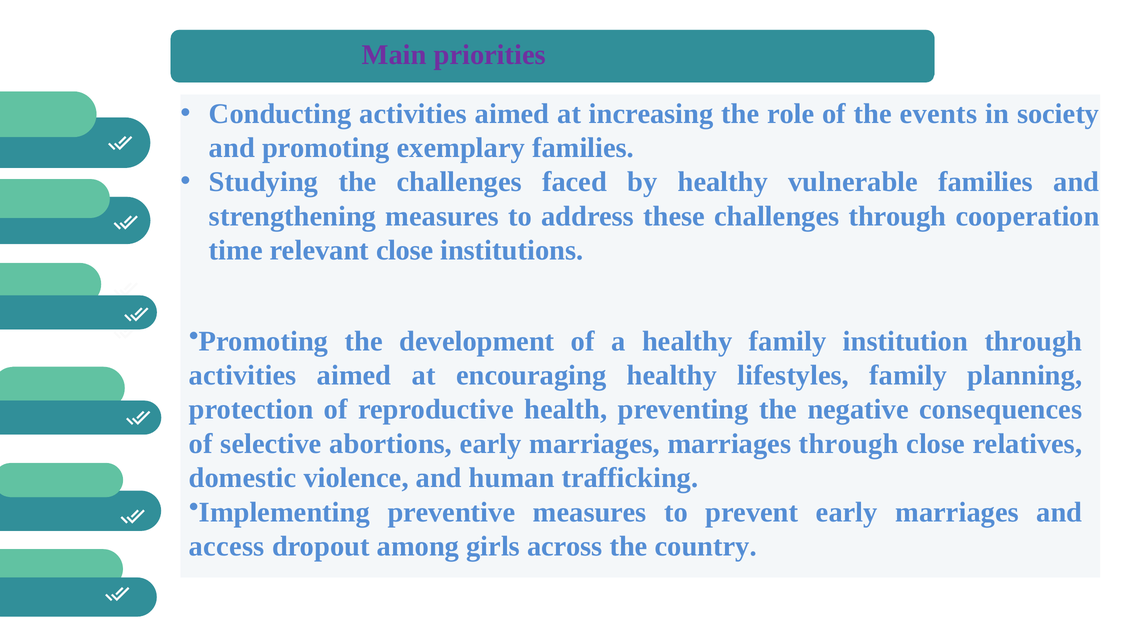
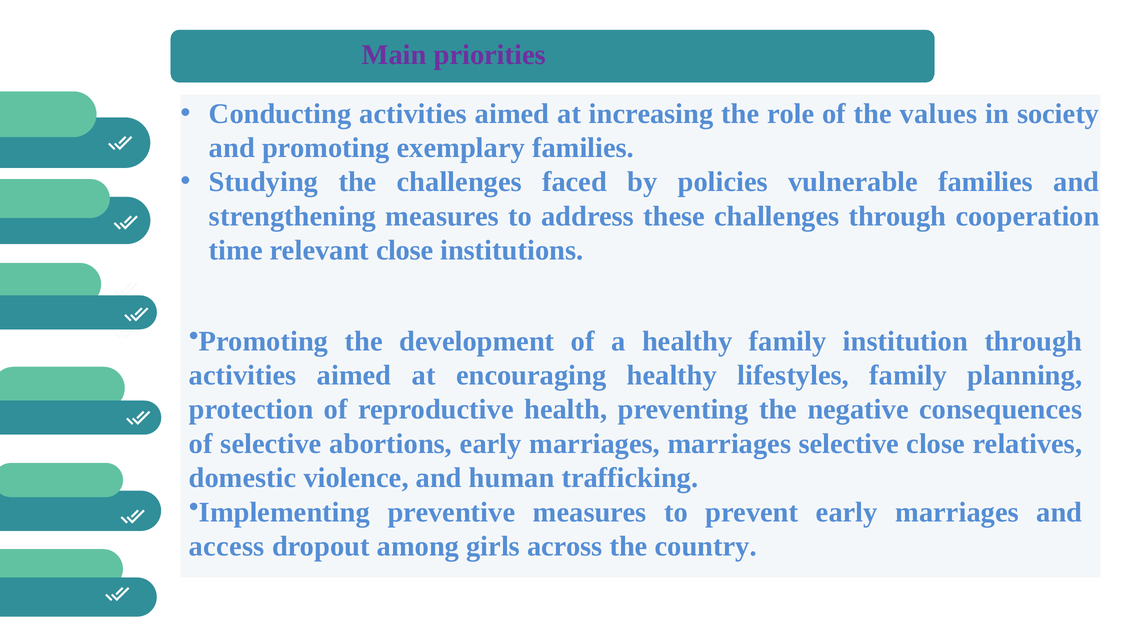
events: events -> values (938, 114)
by healthy: healthy -> policies (723, 182)
marriages through: through -> selective (849, 444)
